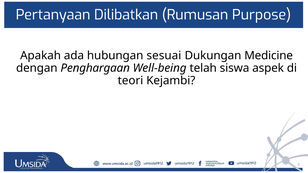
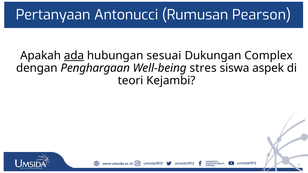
Dilibatkan: Dilibatkan -> Antonucci (126, 15)
Purpose: Purpose -> Pearson (262, 15)
ada underline: none -> present (74, 56)
Medicine: Medicine -> Complex (269, 56)
telah: telah -> stres (203, 68)
